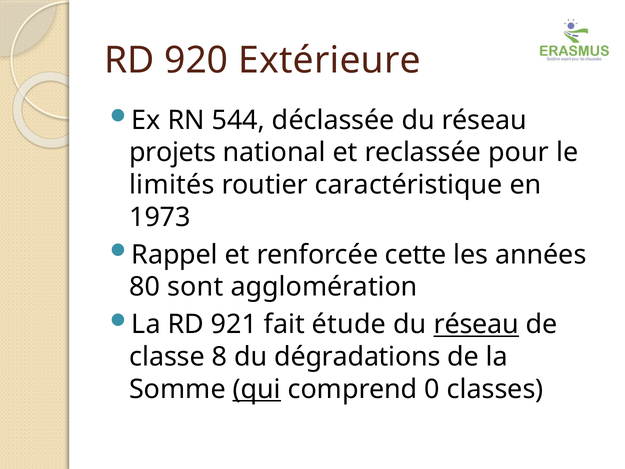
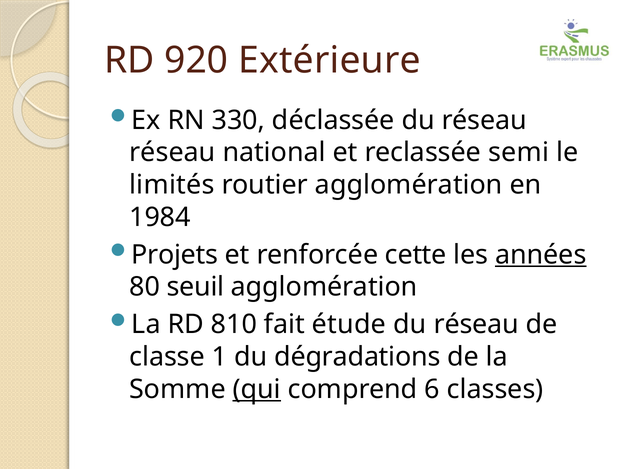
544: 544 -> 330 (238, 120)
projets: projets -> réseau (172, 152)
pour: pour -> semi (519, 152)
routier caractéristique: caractéristique -> agglomération (409, 185)
1973: 1973 -> 1984 (160, 217)
Rappel: Rappel -> Projets (175, 255)
années underline: none -> present (541, 255)
sont: sont -> seuil (196, 287)
921: 921 -> 810 (234, 324)
réseau underline: present -> none (476, 324)
8: 8 -> 1 (220, 357)
0: 0 -> 6 (432, 389)
